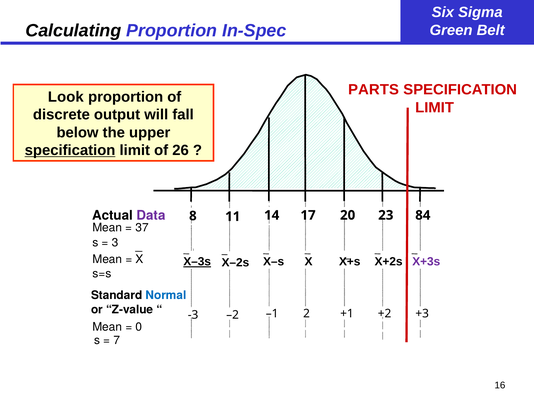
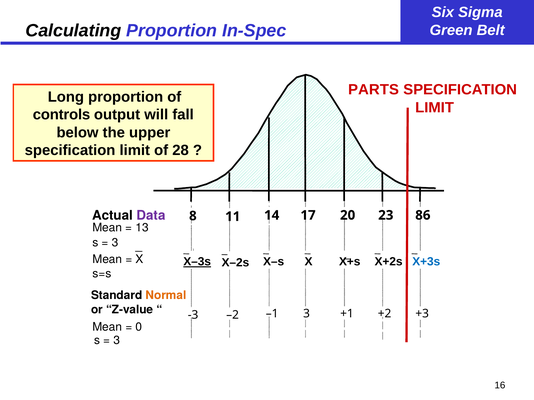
Look: Look -> Long (66, 97)
discrete: discrete -> controls (61, 115)
specification underline: present -> none (70, 151)
26: 26 -> 28 (181, 151)
84: 84 -> 86 (423, 216)
37: 37 -> 13 (142, 228)
X+3s colour: purple -> blue (426, 262)
Normal colour: blue -> orange (166, 296)
-3 2: 2 -> 3 (307, 314)
7: 7 -> 3 (117, 341)
